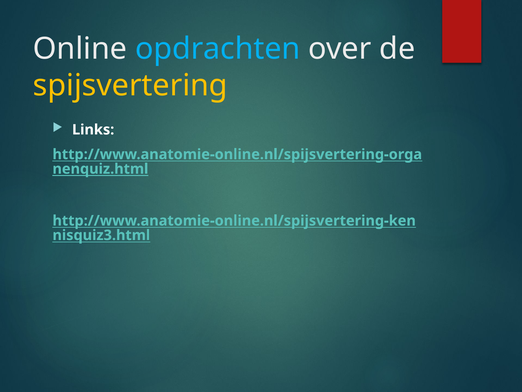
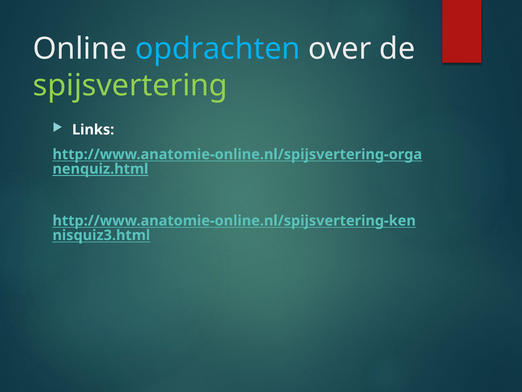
spijsvertering colour: yellow -> light green (130, 85)
